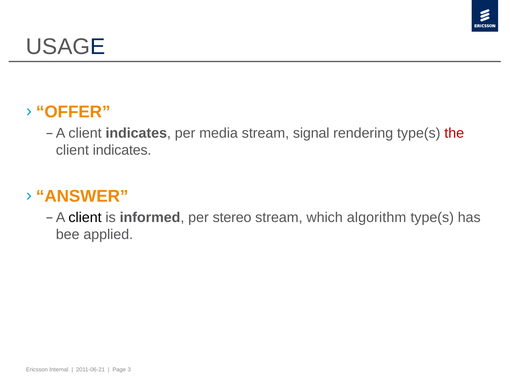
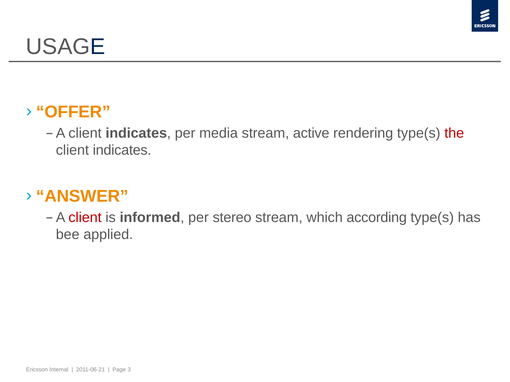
signal: signal -> active (311, 133)
client colour: black -> red (85, 218)
algorithm: algorithm -> according (377, 218)
